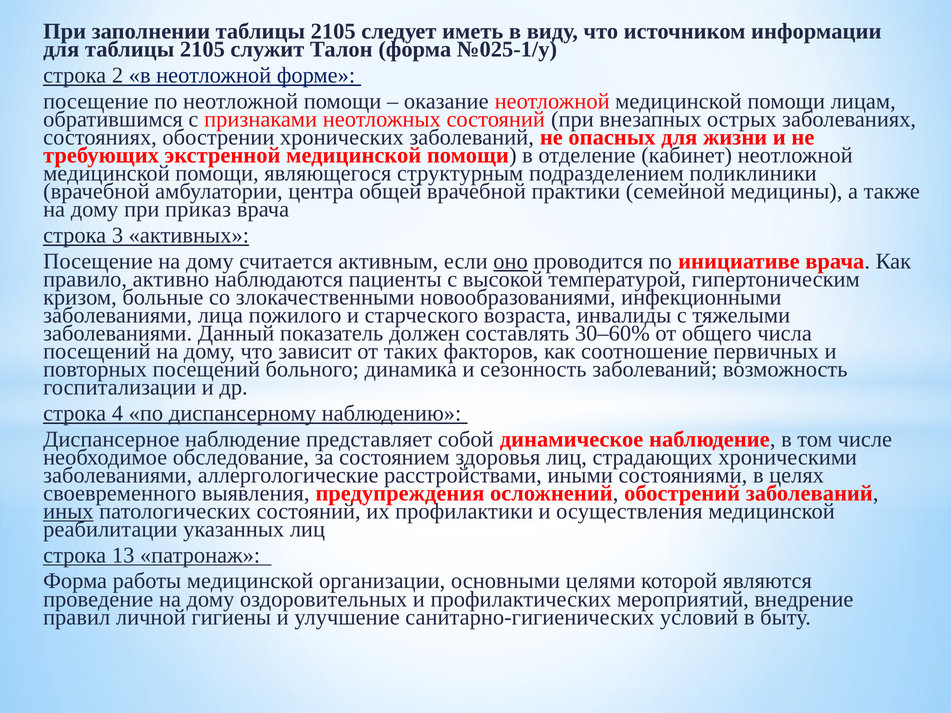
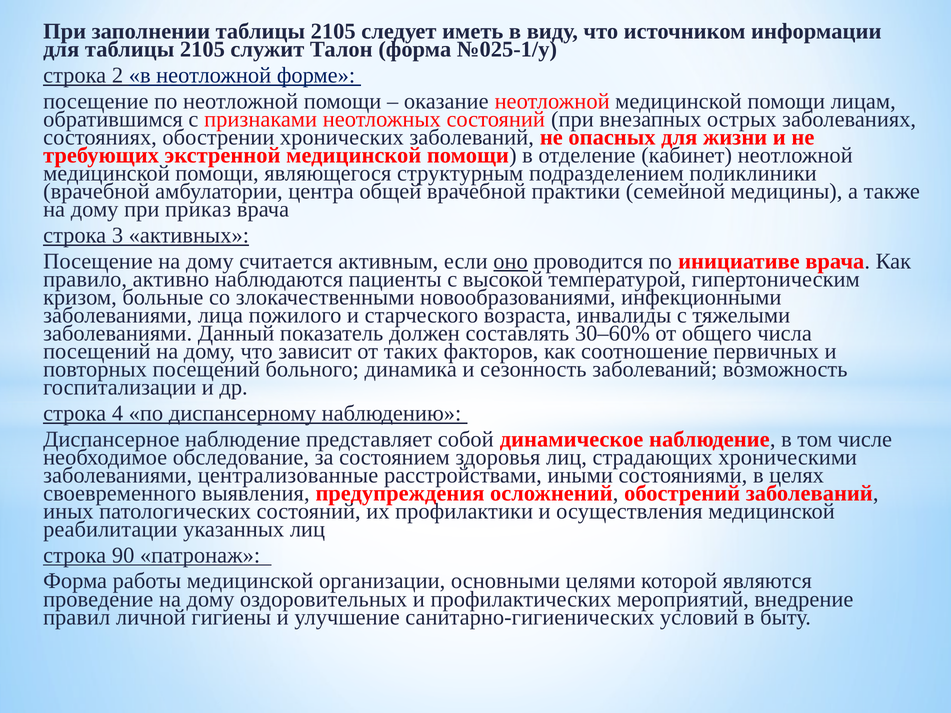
аллергологические: аллергологические -> централизованные (288, 475)
иных underline: present -> none (68, 511)
13: 13 -> 90 (123, 555)
